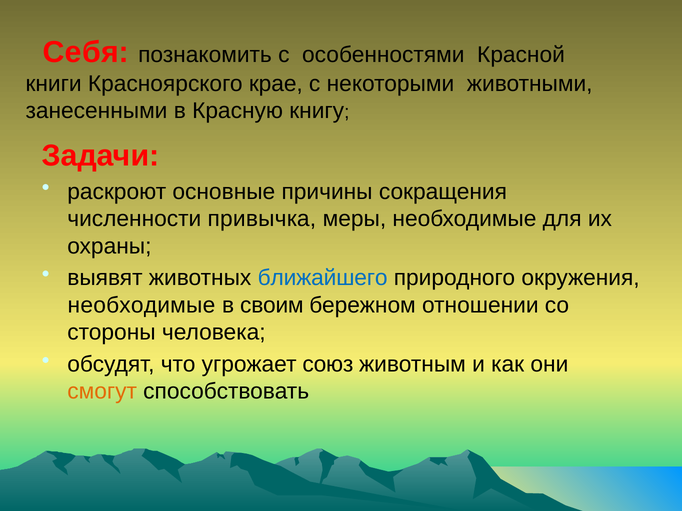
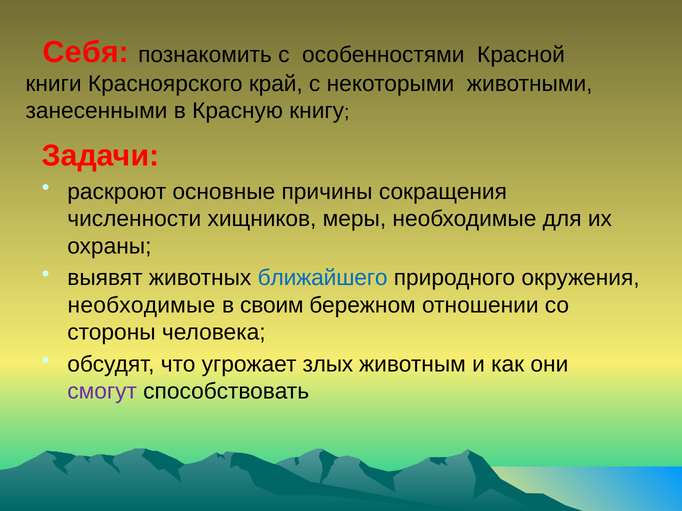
крае: крае -> край (276, 84)
привычка: привычка -> хищников (262, 219)
союз: союз -> злых (328, 365)
смогут colour: orange -> purple (102, 392)
